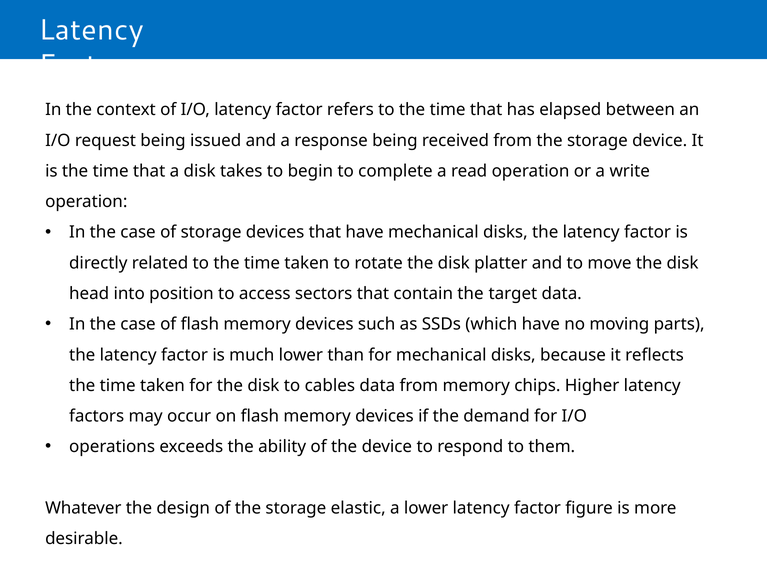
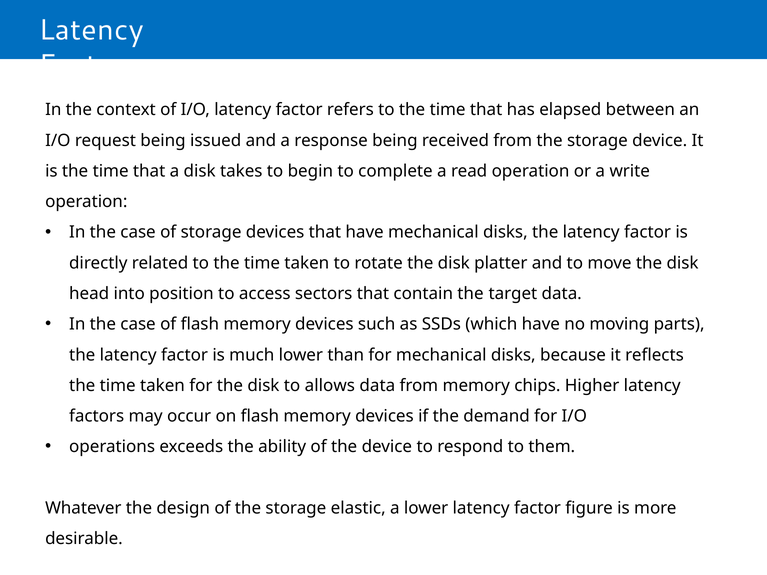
cables: cables -> allows (330, 386)
